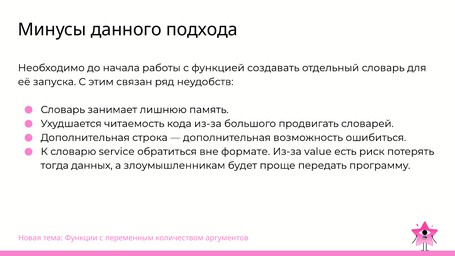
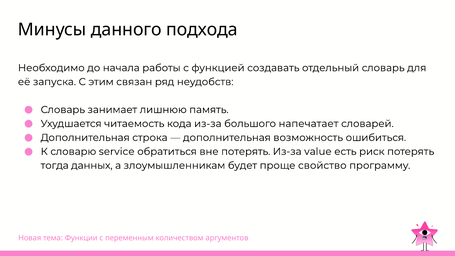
продвигать: продвигать -> напечатает (309, 124)
вне формате: формате -> потерять (246, 151)
передать: передать -> свойство (322, 165)
